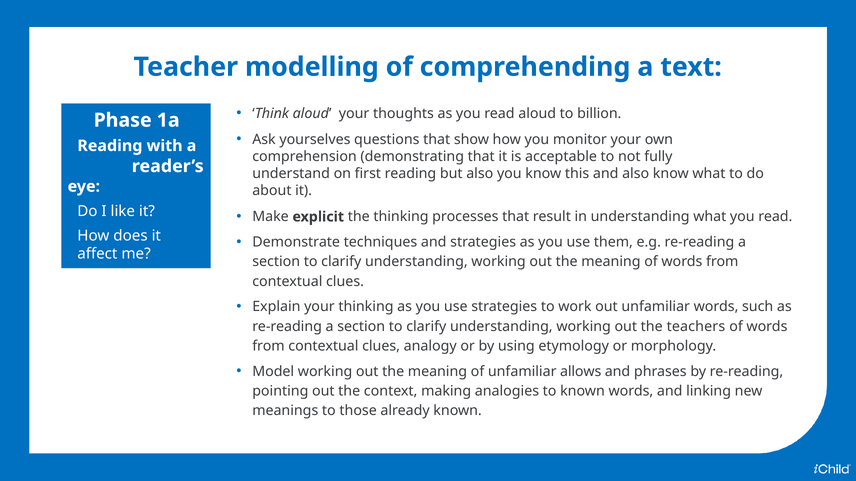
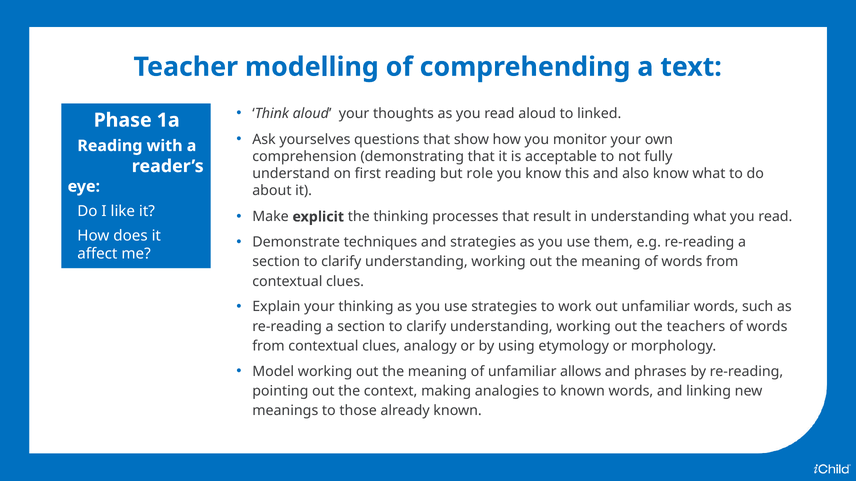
billion: billion -> linked (599, 114)
but also: also -> role (480, 174)
